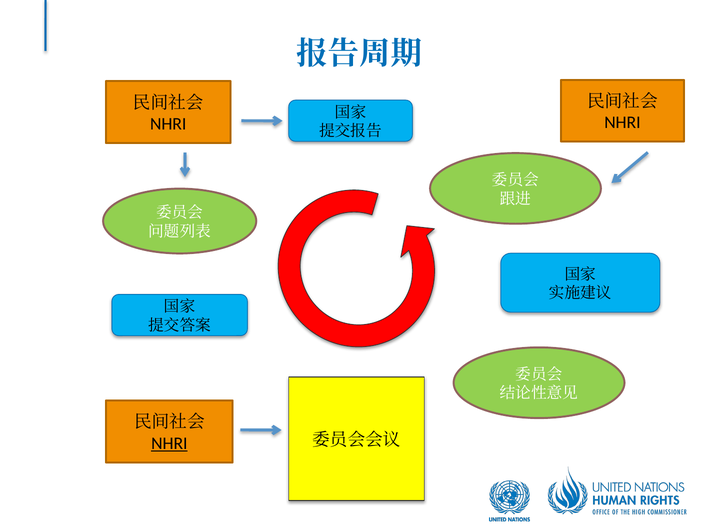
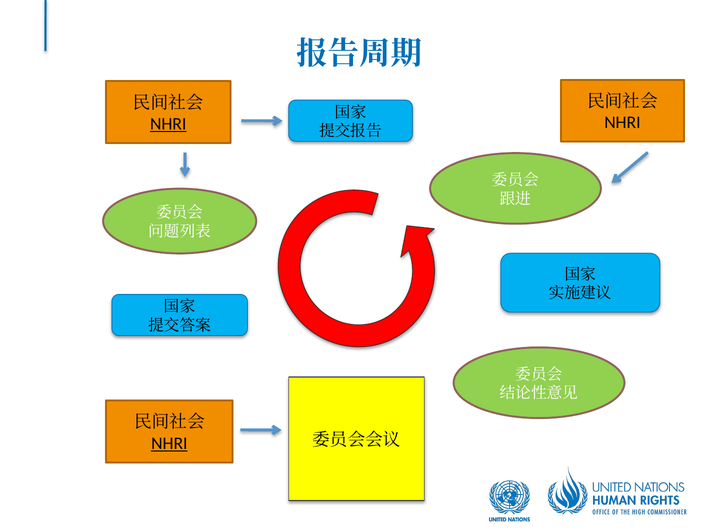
NHRI underline: none -> present (168, 124)
